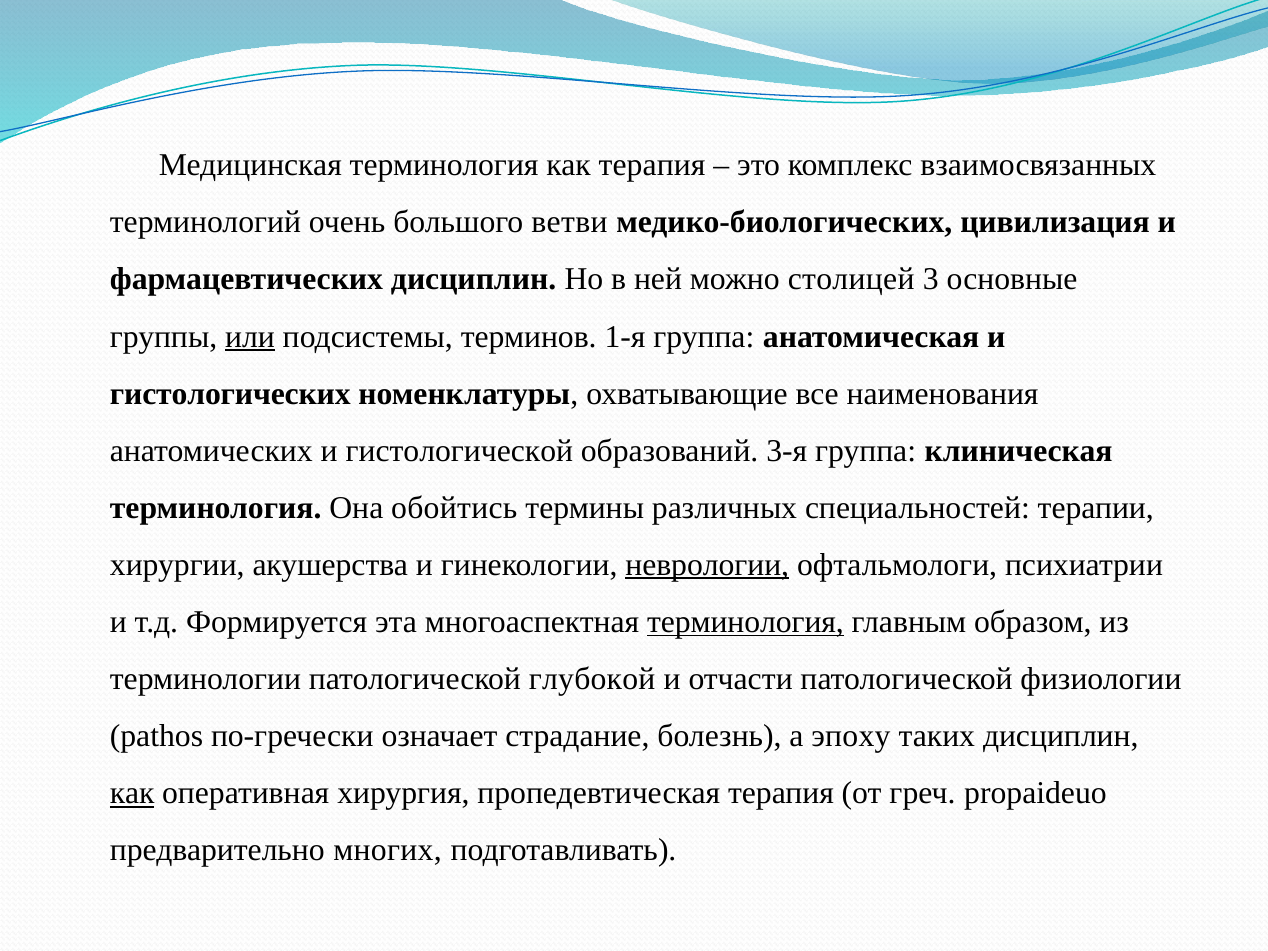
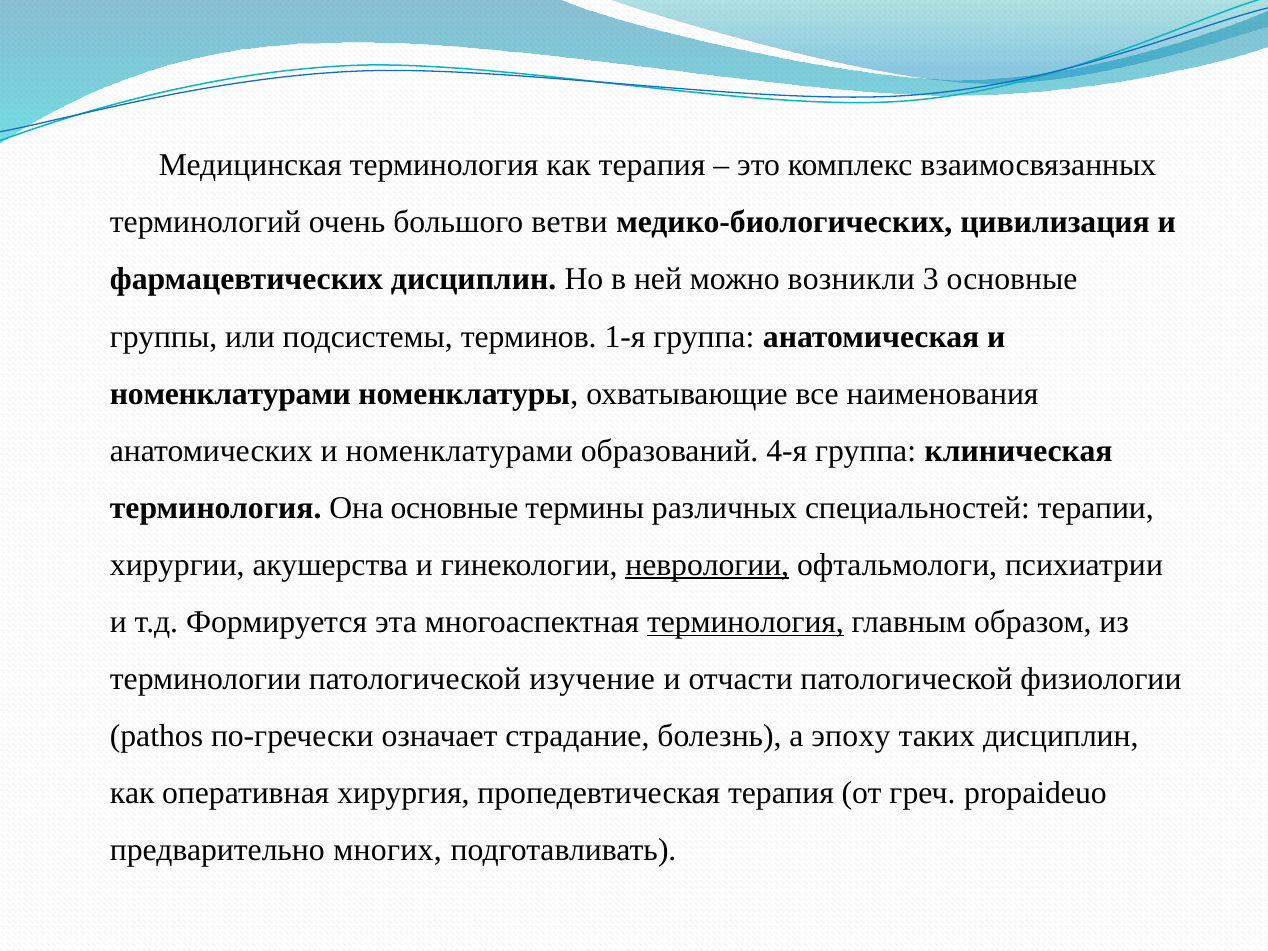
столицей: столицей -> возникли (851, 279)
или underline: present -> none (250, 337)
гистологических: гистологических -> номенклатурами (230, 394)
анатомических и гистологической: гистологической -> номенклатурами (459, 451)
3-я: 3-я -> 4-я (787, 451)
Она обойтись: обойтись -> основные (455, 508)
глубокой: глубокой -> изучение (592, 679)
как underline: present -> none (132, 793)
